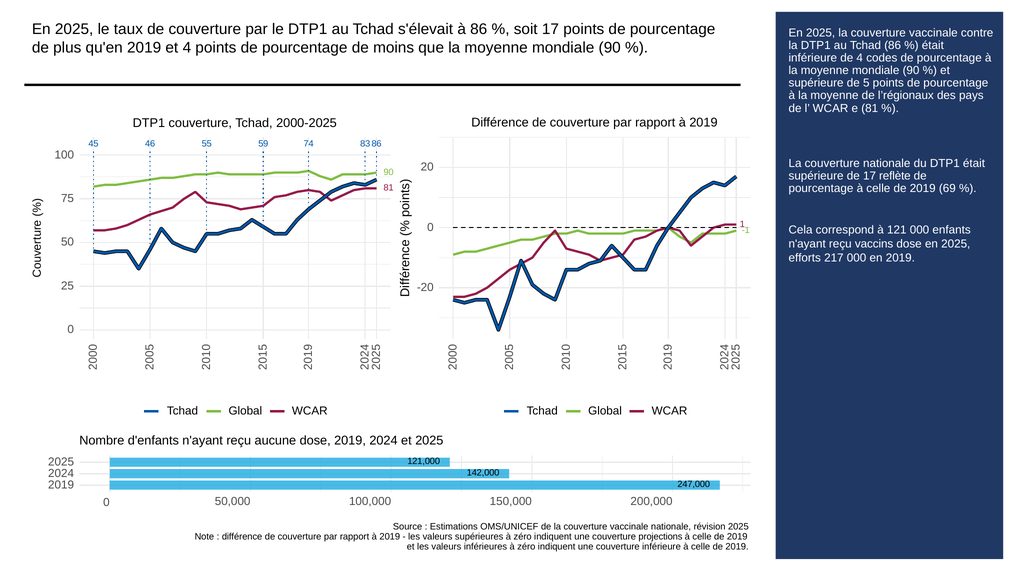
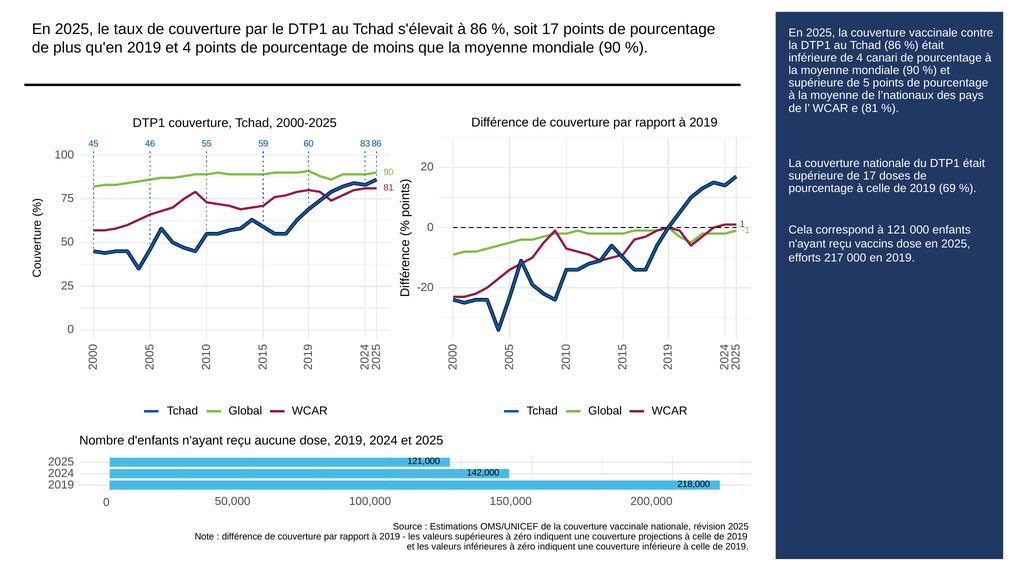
codes: codes -> canari (882, 58)
l’régionaux: l’régionaux -> l’nationaux (906, 96)
74: 74 -> 60 (309, 144)
reflète: reflète -> doses (895, 176)
247,000: 247,000 -> 218,000 (694, 485)
